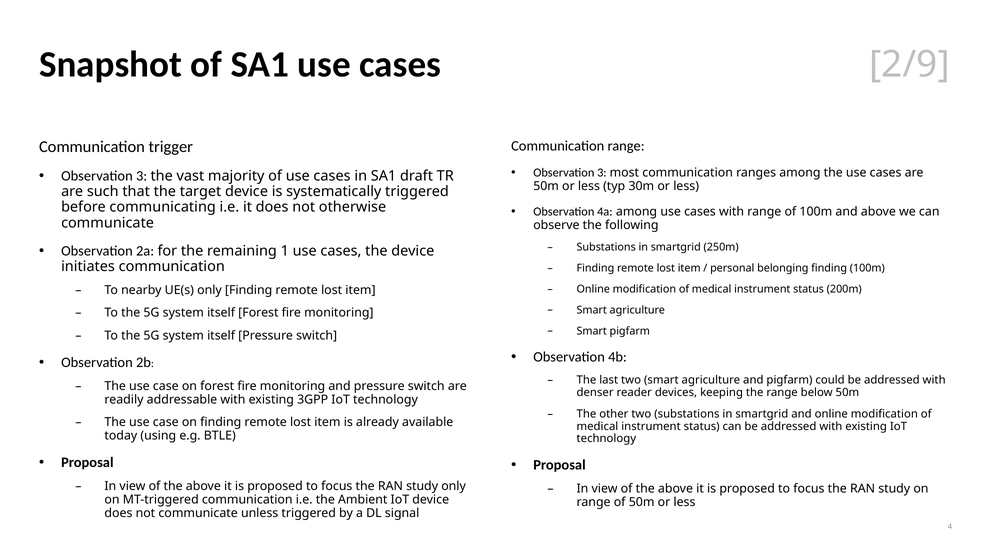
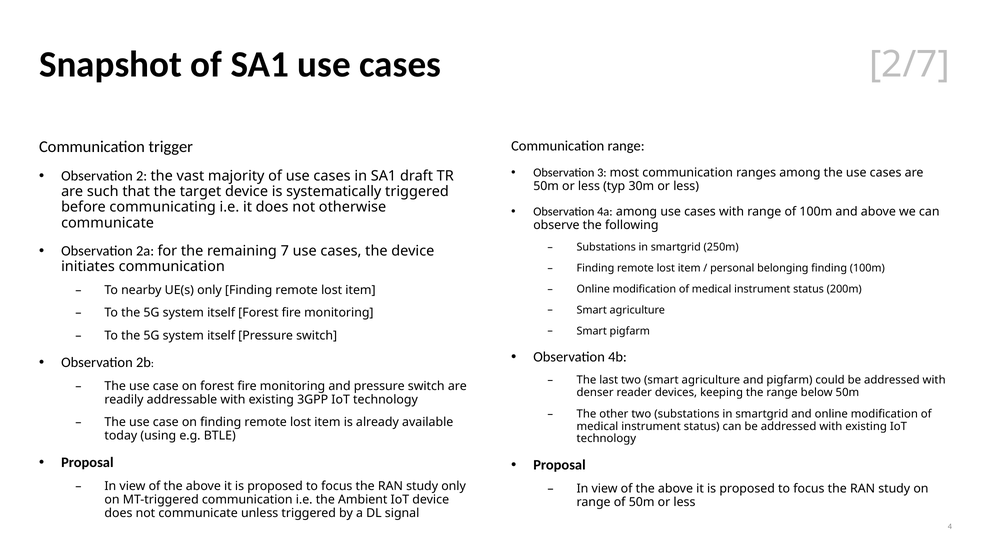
2/9: 2/9 -> 2/7 (910, 65)
3: 3 -> 2 (142, 176)
1: 1 -> 7 (285, 251)
